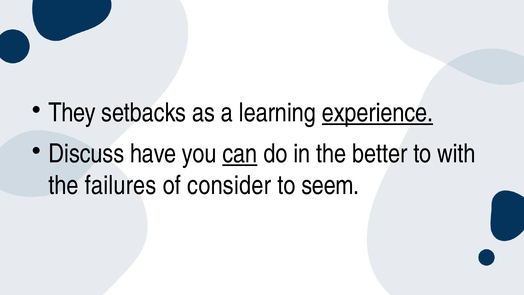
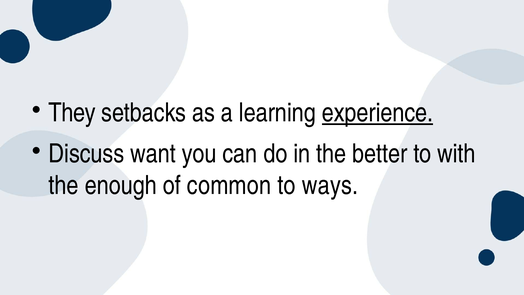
have: have -> want (153, 154)
can underline: present -> none (240, 154)
failures: failures -> enough (121, 185)
consider: consider -> common (229, 185)
seem: seem -> ways (330, 185)
